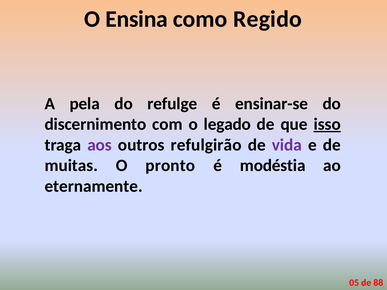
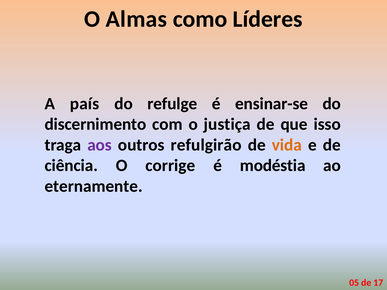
Ensina: Ensina -> Almas (136, 19)
Regido: Regido -> Líderes (268, 19)
pela: pela -> país (85, 104)
legado: legado -> justiça (227, 124)
isso underline: present -> none (327, 124)
vida colour: purple -> orange (287, 145)
muitas: muitas -> ciência (71, 166)
pronto: pronto -> corrige (170, 166)
88: 88 -> 17 (378, 283)
